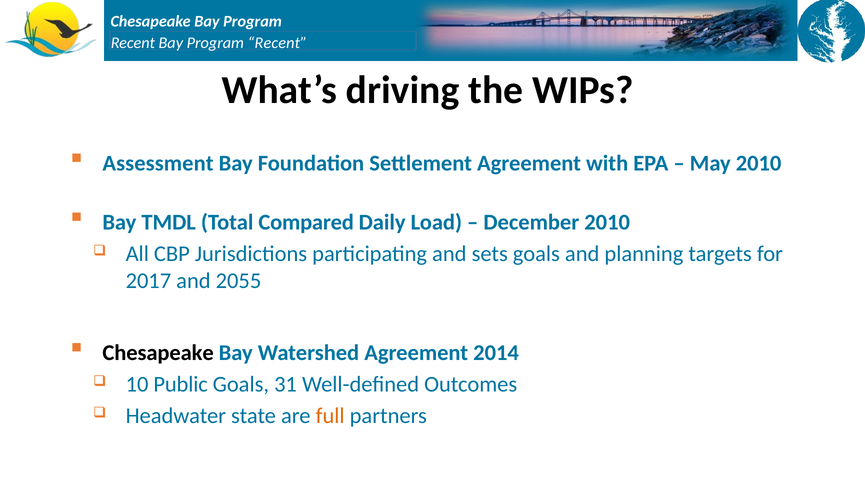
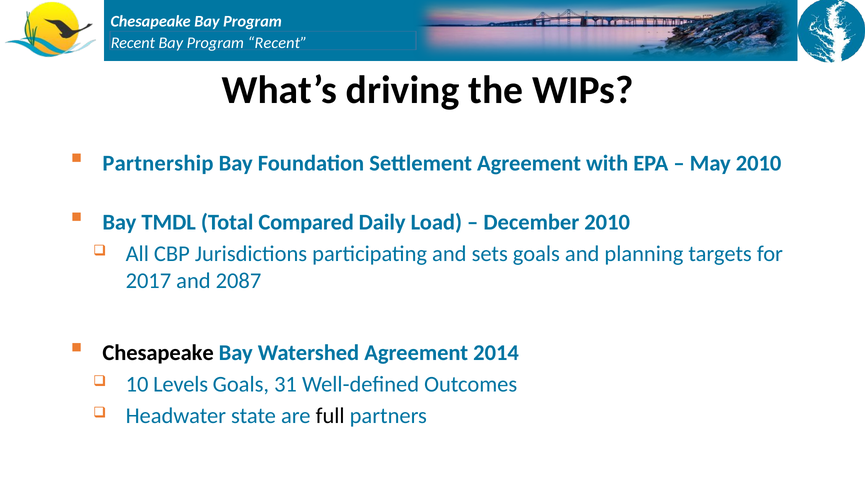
Assessment: Assessment -> Partnership (158, 163)
2055: 2055 -> 2087 (238, 281)
Public: Public -> Levels (181, 385)
full colour: orange -> black (330, 416)
